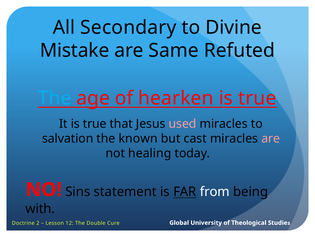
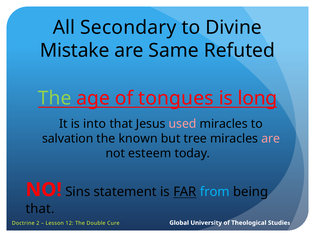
The colour: light blue -> light green (55, 98)
hearken: hearken -> tongues (176, 98)
true: true -> long (257, 98)
It is true: true -> into (95, 124)
cast: cast -> tree (195, 138)
healing: healing -> esteem (150, 153)
from colour: white -> light blue (215, 191)
with: with -> that (40, 208)
